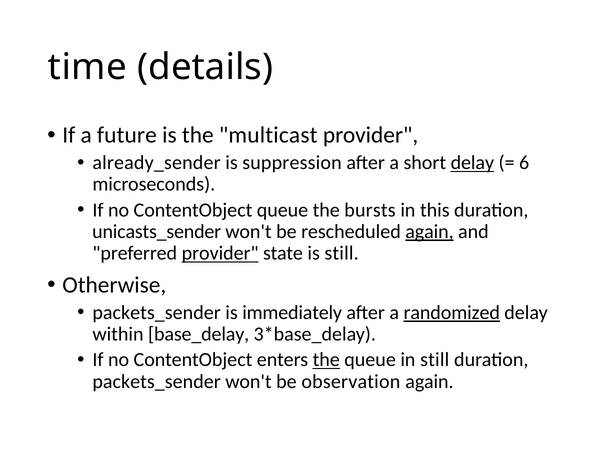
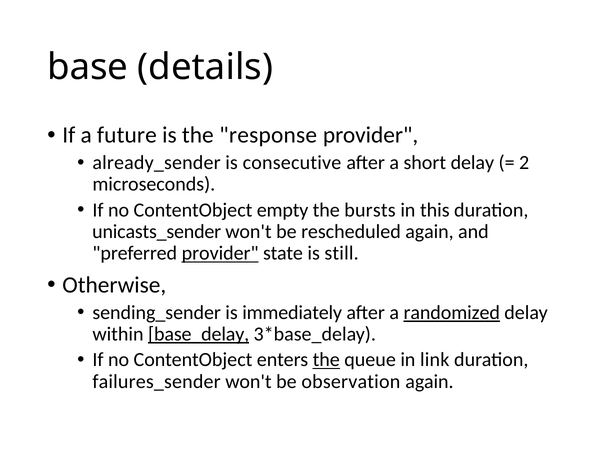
time: time -> base (88, 67)
multicast: multicast -> response (268, 135)
suppression: suppression -> consecutive (292, 163)
delay underline: present -> none (472, 163)
6: 6 -> 2 (524, 163)
ContentObject queue: queue -> empty (283, 210)
again underline: present -> none (429, 232)
packets_sender: packets_sender -> sending_sender (157, 313)
base_delay underline: none -> present (199, 335)
in still: still -> link (435, 360)
packets_sender: packets_sender -> failures_sender (157, 382)
